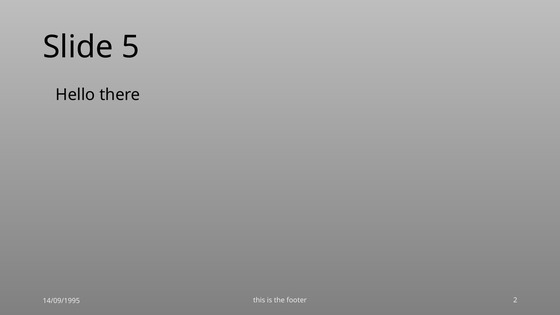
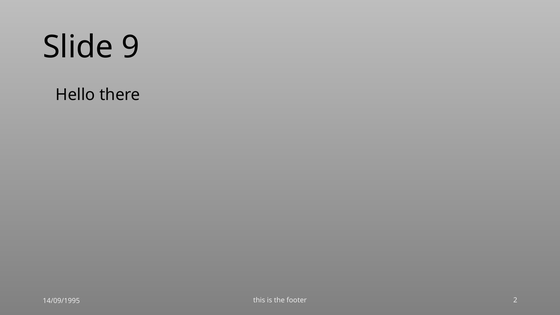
5: 5 -> 9 (131, 47)
